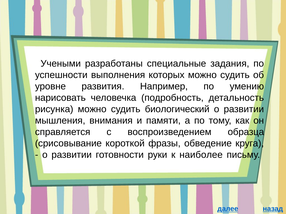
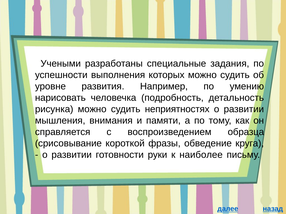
биологический: биологический -> неприятностях (177, 109)
